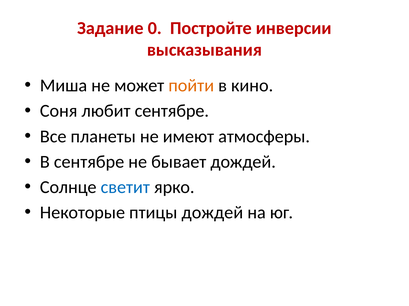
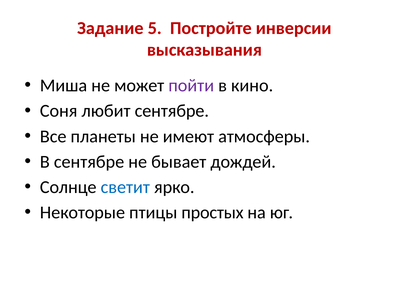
0: 0 -> 5 (155, 28)
пойти colour: orange -> purple (191, 86)
птицы дождей: дождей -> простых (212, 213)
